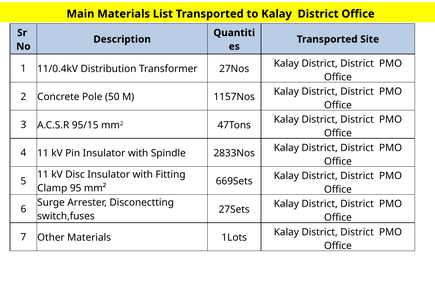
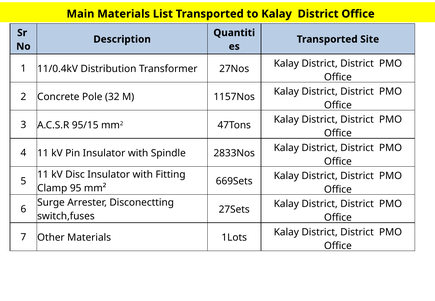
50: 50 -> 32 (112, 97)
